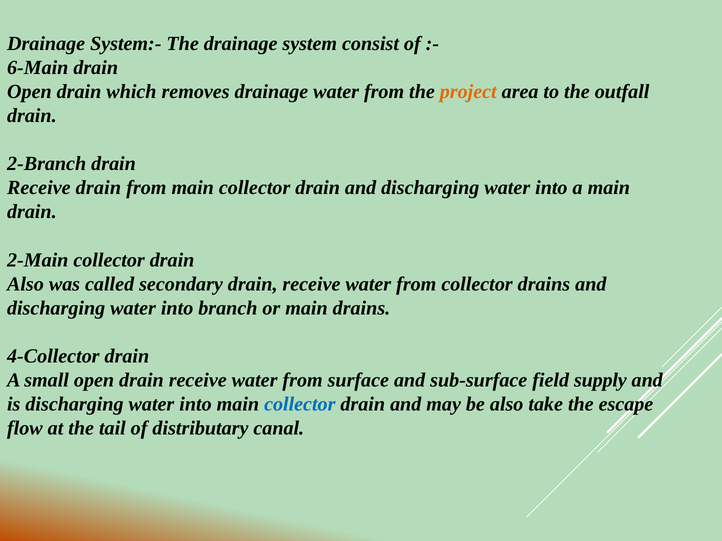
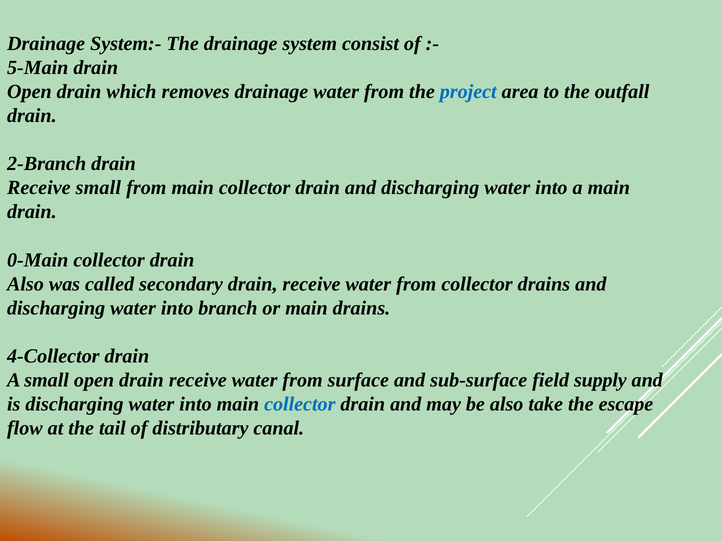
6-Main: 6-Main -> 5-Main (38, 68)
project colour: orange -> blue (468, 92)
Receive drain: drain -> small (98, 188)
2-Main: 2-Main -> 0-Main (38, 260)
